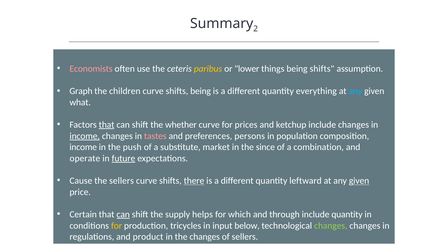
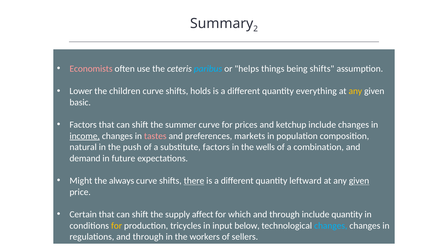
paribus colour: yellow -> light blue (208, 69)
lower: lower -> helps (247, 69)
Graph: Graph -> Lower (81, 91)
shifts being: being -> holds (201, 91)
any colour: light blue -> yellow (355, 91)
what: what -> basic (80, 102)
that underline: present -> none (107, 125)
whether: whether -> summer (181, 125)
persons: persons -> markets (250, 136)
income: income -> natural (83, 147)
substitute market: market -> factors (216, 147)
since: since -> wells (265, 147)
operate: operate -> demand (85, 158)
future underline: present -> none (123, 158)
Cause: Cause -> Might (81, 181)
the sellers: sellers -> always (122, 181)
can underline: present -> none (123, 214)
helps: helps -> affect (203, 214)
changes colour: light green -> light blue (331, 226)
regulations and product: product -> through (148, 237)
the changes: changes -> workers (205, 237)
